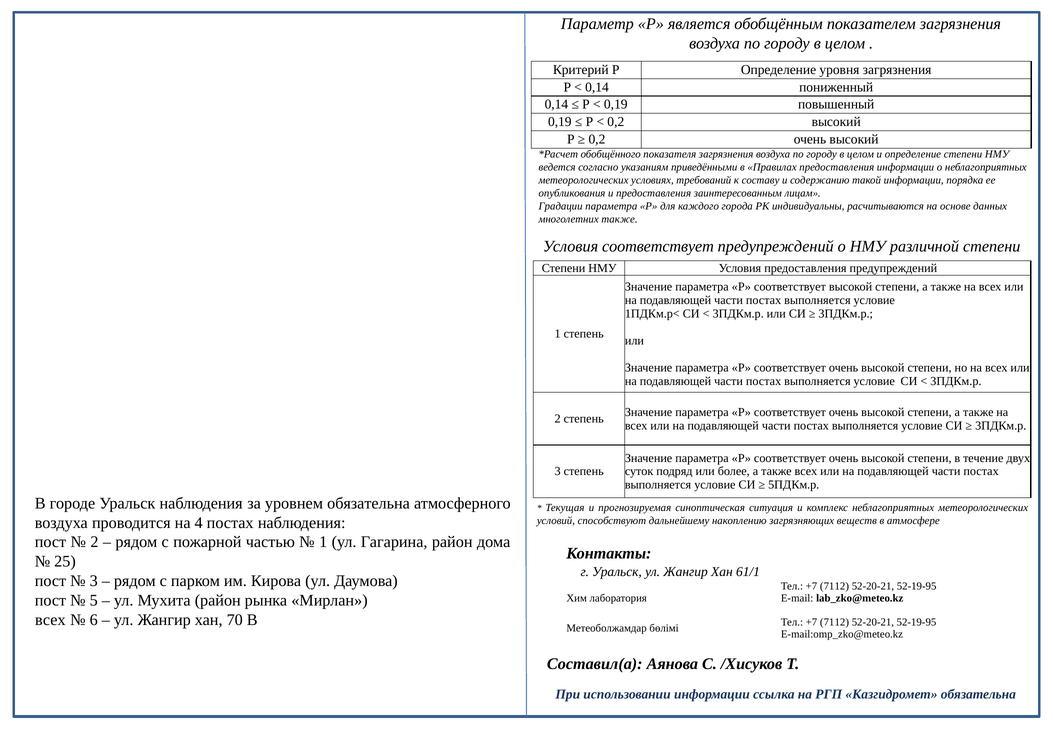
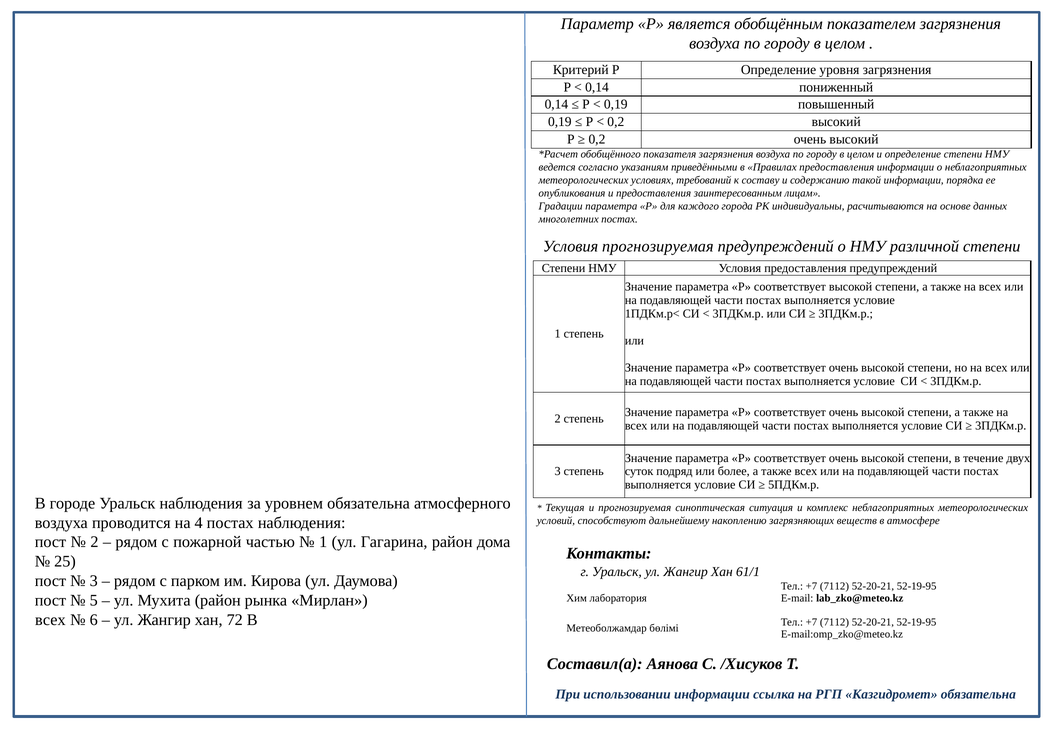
многолетних также: также -> постах (620, 219)
Условия соответствует: соответствует -> прогнозируемая (658, 247)
70: 70 -> 72 (235, 620)
